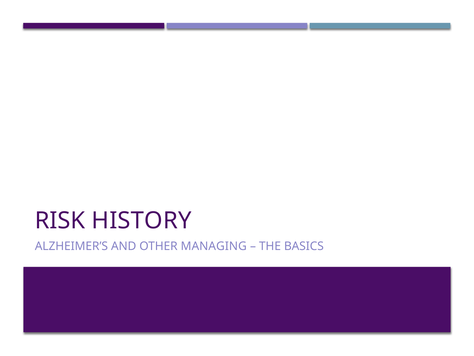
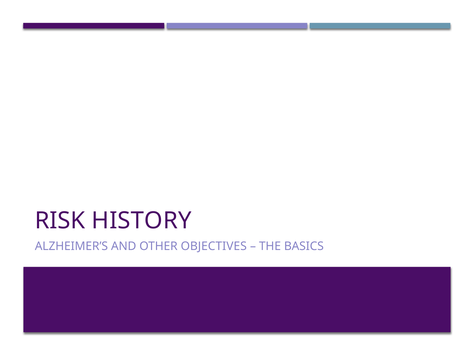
MANAGING: MANAGING -> OBJECTIVES (214, 246)
